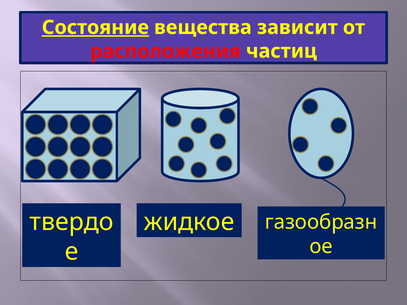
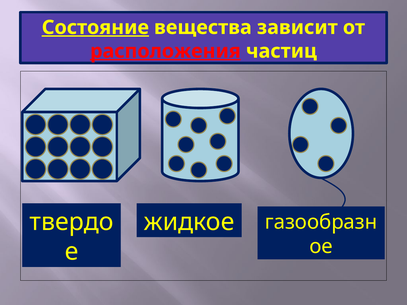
расположения underline: none -> present (165, 51)
